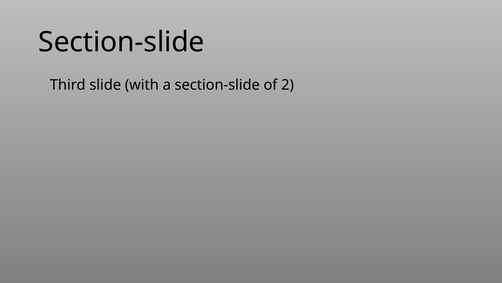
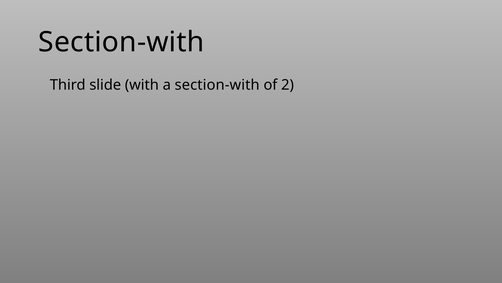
Section-slide: Section-slide -> Section-with (121, 42)
a section-slide: section-slide -> section-with (217, 85)
